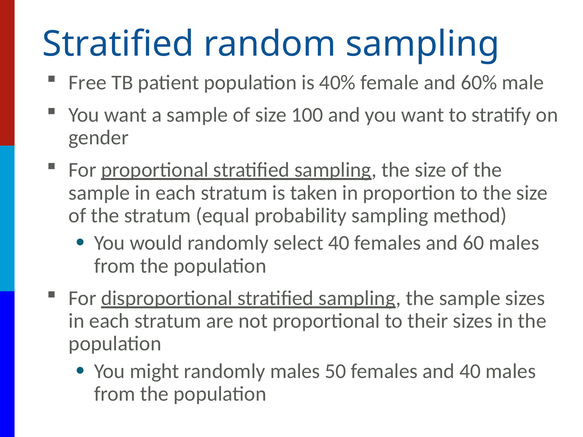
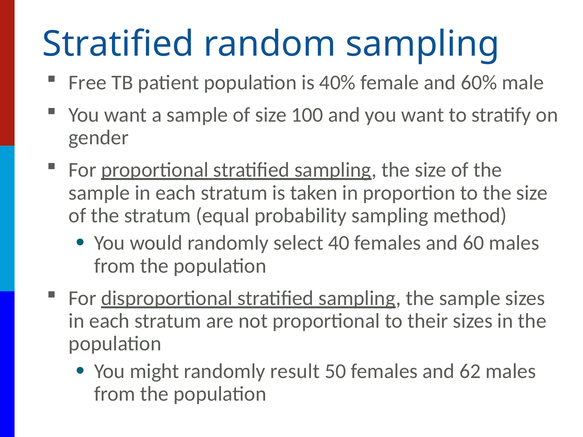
randomly males: males -> result (295, 371)
and 40: 40 -> 62 (470, 371)
